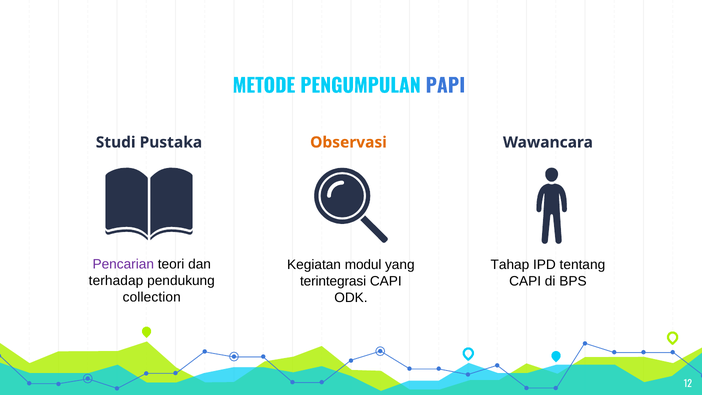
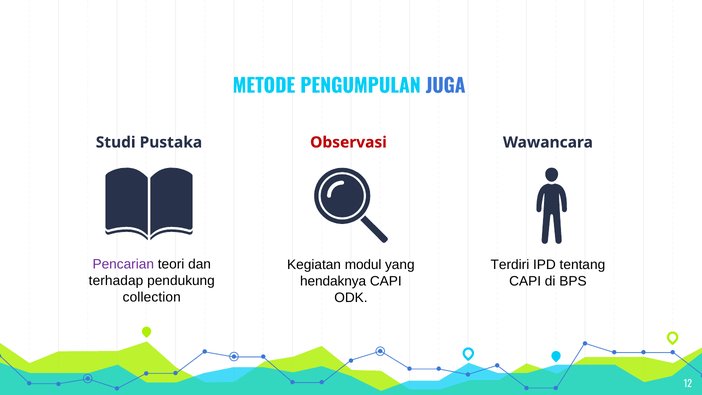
PAPI: PAPI -> JUGA (446, 86)
Observasi colour: orange -> red (348, 142)
Tahap: Tahap -> Terdiri (510, 265)
terintegrasi: terintegrasi -> hendaknya (333, 281)
